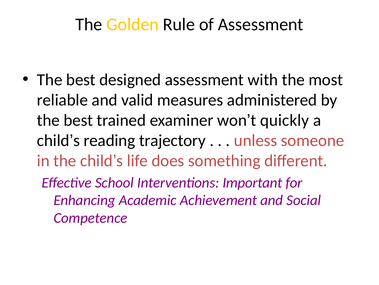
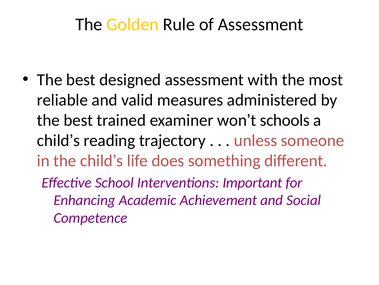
quickly: quickly -> schools (285, 120)
